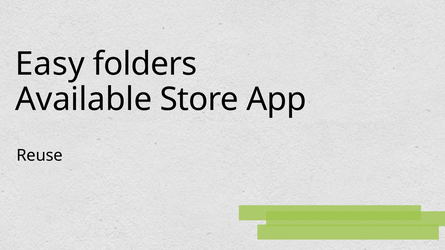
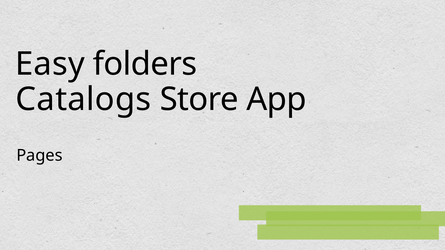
Available: Available -> Catalogs (83, 99)
Reuse: Reuse -> Pages (40, 155)
